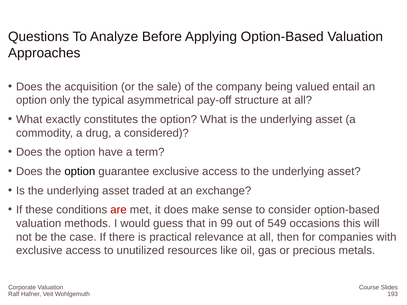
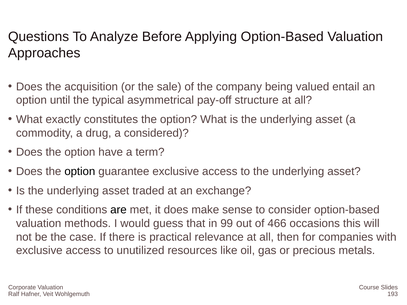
only: only -> until (60, 100)
are colour: red -> black (118, 210)
549: 549 -> 466 (277, 224)
